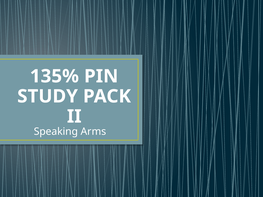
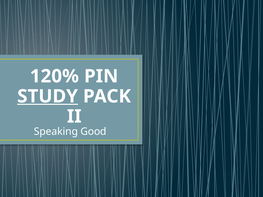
135%: 135% -> 120% (54, 76)
STUDY underline: none -> present (48, 96)
Arms: Arms -> Good (94, 132)
